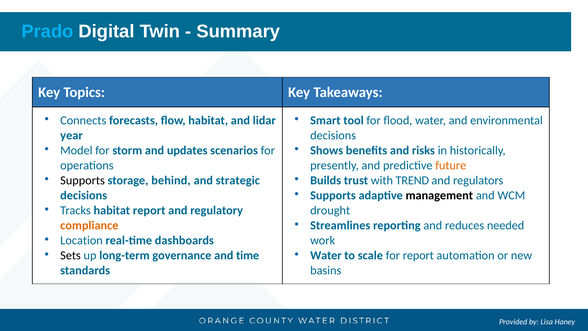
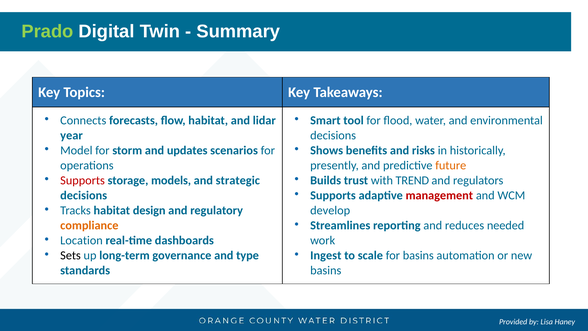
Prado colour: light blue -> light green (47, 31)
Supports colour: black -> red (83, 180)
behind: behind -> models (171, 180)
management colour: black -> red (439, 195)
habitat report: report -> design (149, 210)
drought: drought -> develop (330, 210)
time: time -> type (248, 255)
Water: Water -> Ingest (326, 255)
for report: report -> basins (418, 255)
